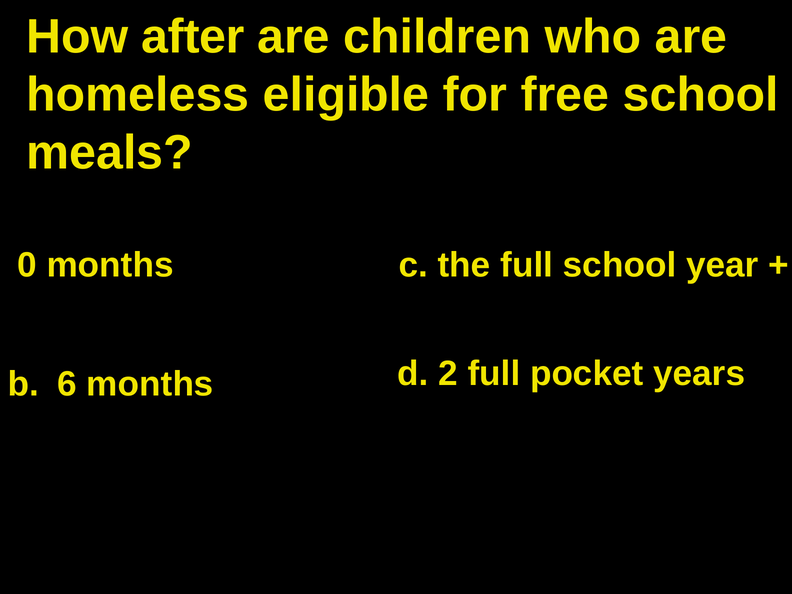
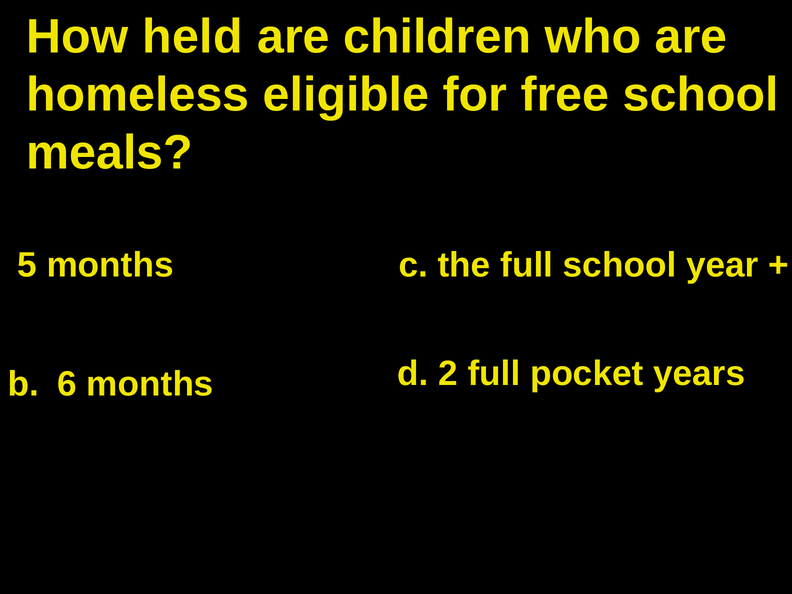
after: after -> held (192, 37)
0: 0 -> 5 (27, 265)
